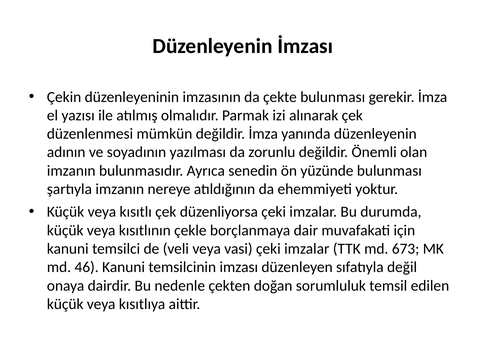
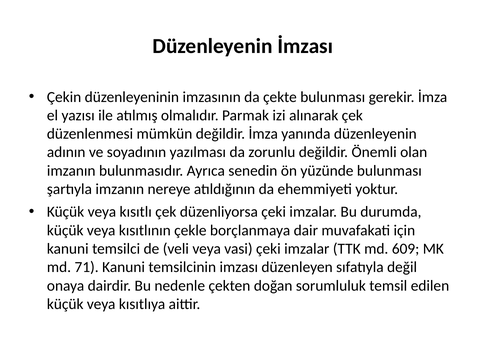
673: 673 -> 609 (406, 249)
46: 46 -> 71 (87, 267)
